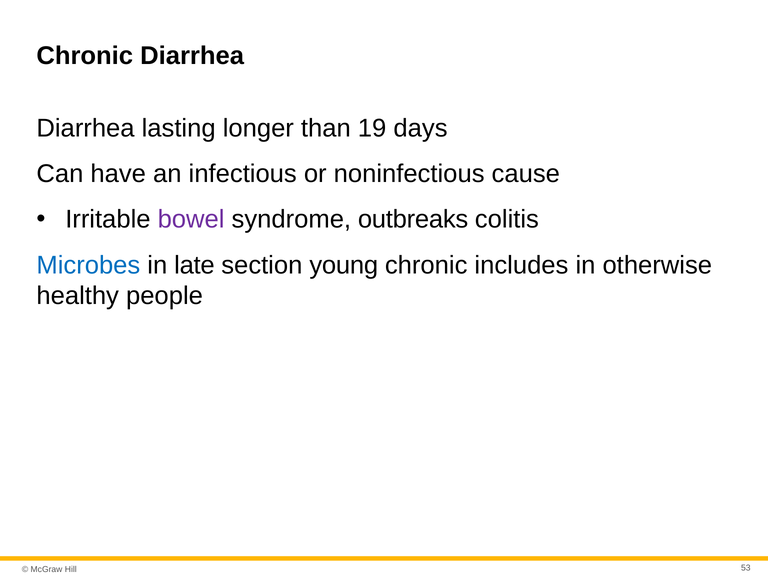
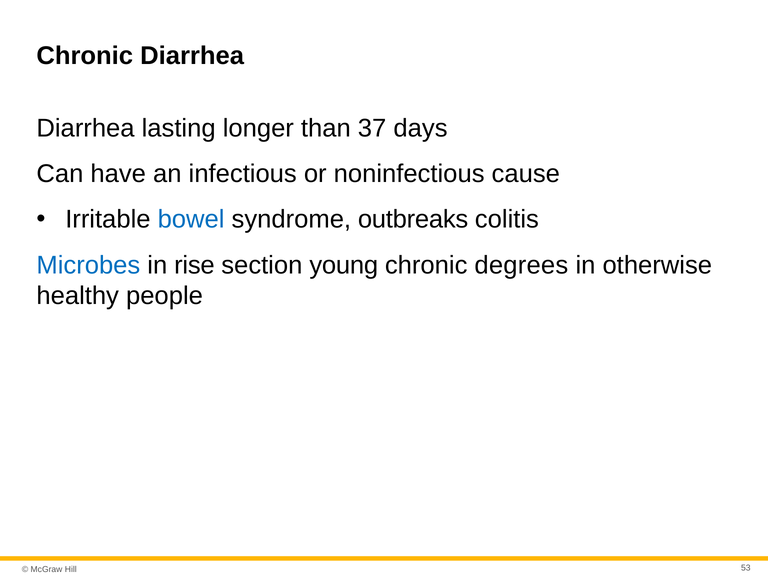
19: 19 -> 37 (372, 128)
bowel colour: purple -> blue (191, 220)
late: late -> rise (194, 265)
includes: includes -> degrees (521, 265)
